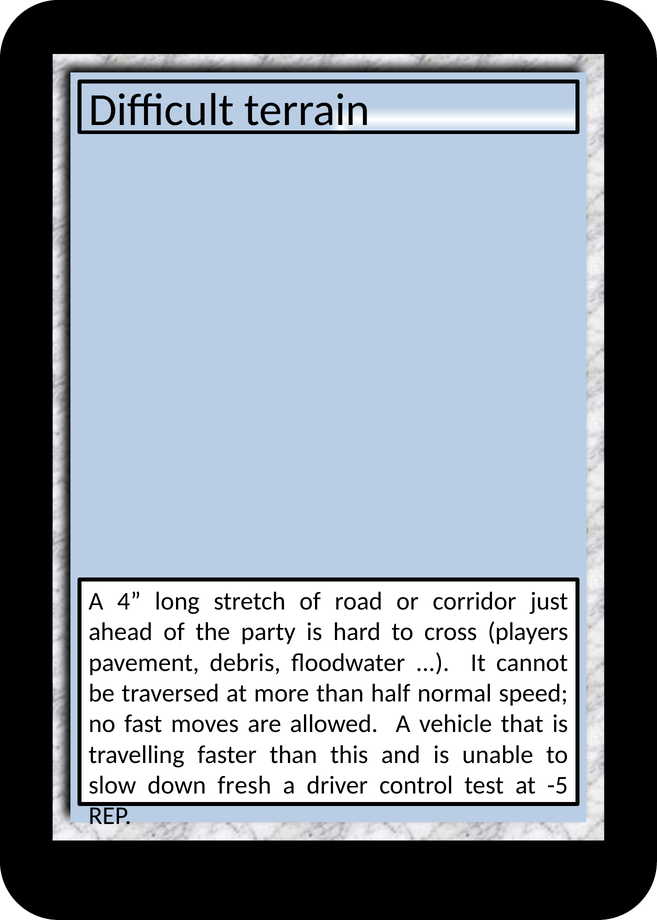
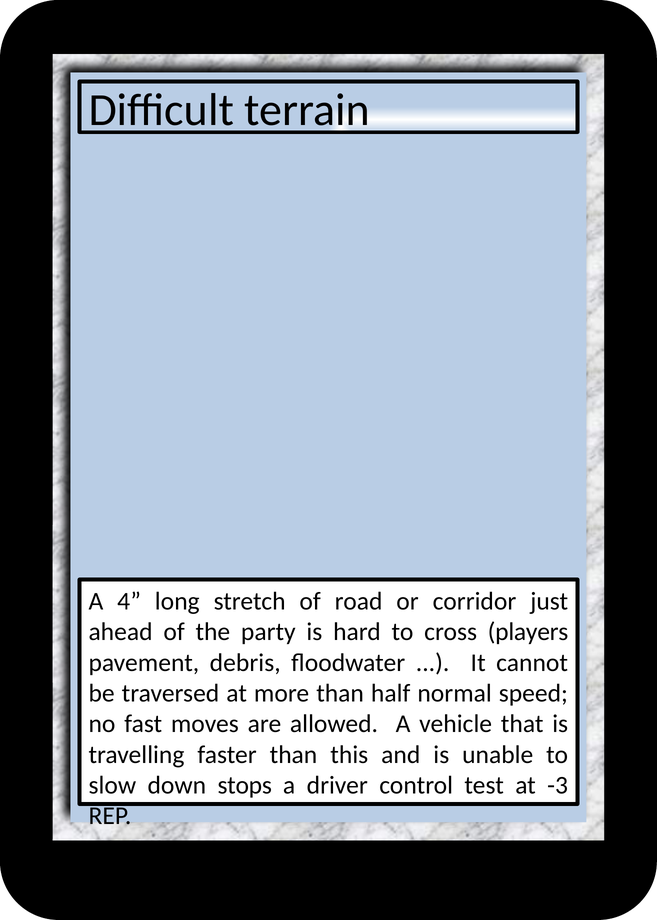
fresh: fresh -> stops (245, 785)
-5: -5 -> -3 (558, 785)
